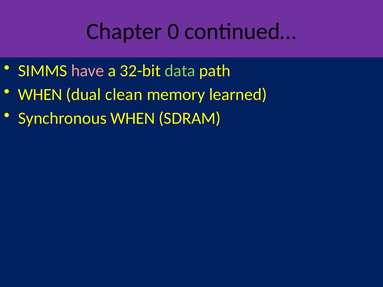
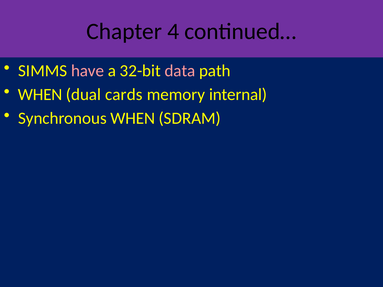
0: 0 -> 4 (173, 31)
data colour: light green -> pink (180, 71)
clean: clean -> cards (124, 95)
learned: learned -> internal (238, 95)
